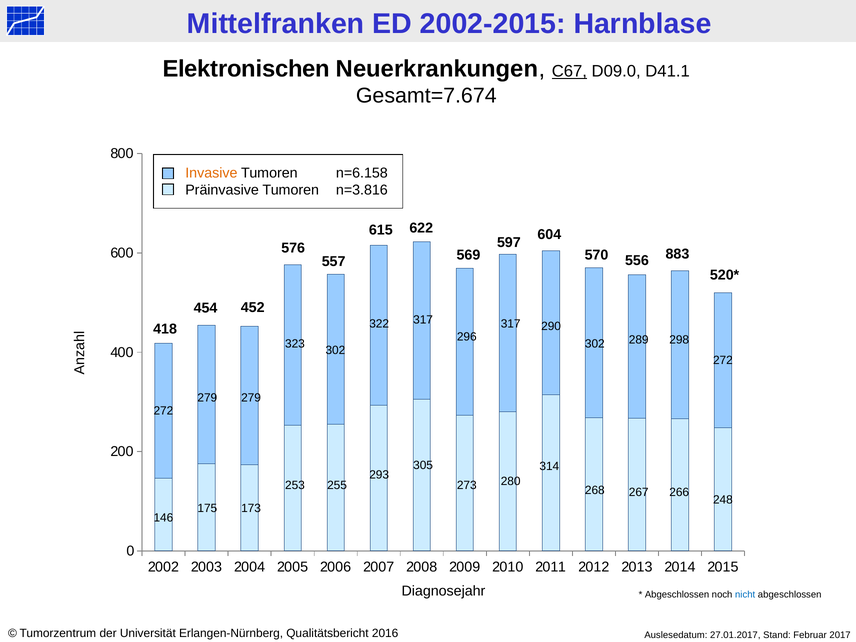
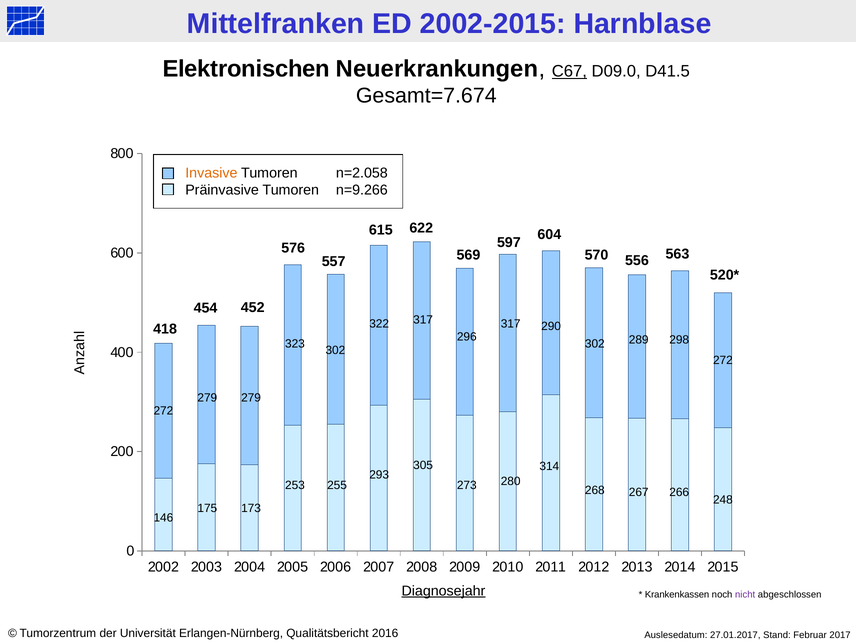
D41.1: D41.1 -> D41.5 (668, 71)
n=6.158: n=6.158 -> n=2.058 (362, 173)
n=3.816: n=3.816 -> n=9.266 (362, 190)
883: 883 -> 563 (677, 254)
Diagnosejahr underline: none -> present (443, 591)
Abgeschlossen: Abgeschlossen -> Krankenkassen (677, 594)
nicht colour: blue -> purple (745, 594)
